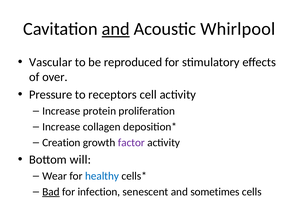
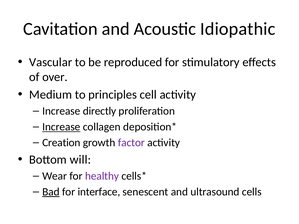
and underline: present -> none (116, 29)
Whirlpool: Whirlpool -> Idiopathic (238, 29)
Pressure: Pressure -> Medium (51, 95)
receptors: receptors -> principles (113, 95)
protein: protein -> directly (100, 111)
Increase underline: none -> present (61, 127)
healthy colour: blue -> purple (102, 176)
infection: infection -> interface (99, 192)
sometimes: sometimes -> ultrasound (215, 192)
